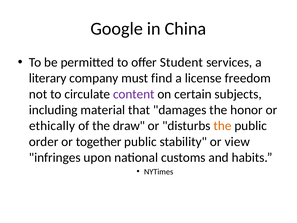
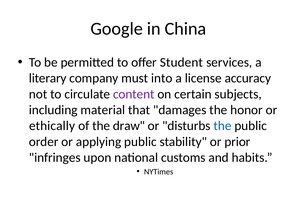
find: find -> into (162, 78)
freedom: freedom -> accuracy (248, 78)
the colour: orange -> blue (222, 126)
together: together -> applying (99, 142)
view: view -> prior (237, 142)
